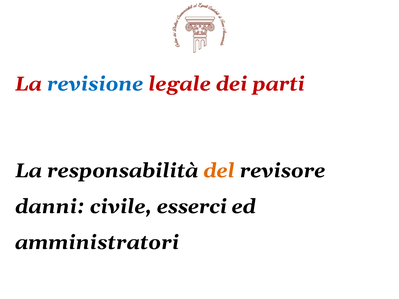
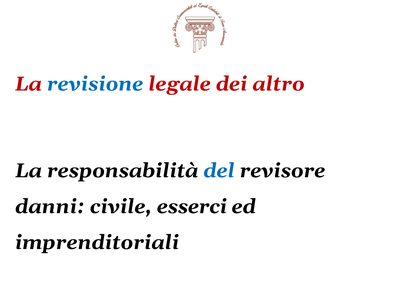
parti: parti -> altro (279, 84)
del colour: orange -> blue (219, 171)
amministratori: amministratori -> imprenditoriali (97, 243)
